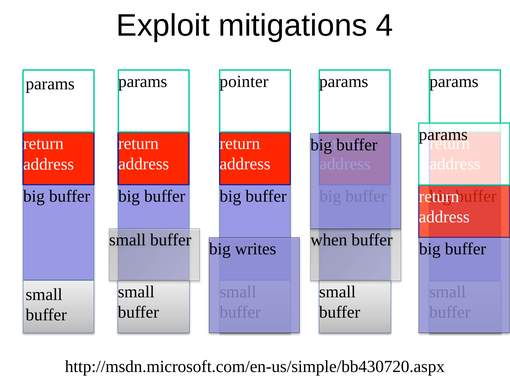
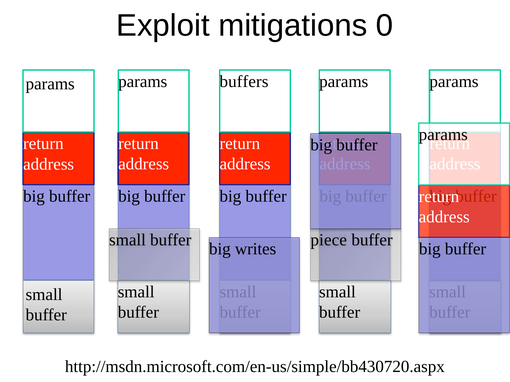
4: 4 -> 0 (385, 26)
pointer: pointer -> buffers (244, 82)
when: when -> piece (329, 240)
